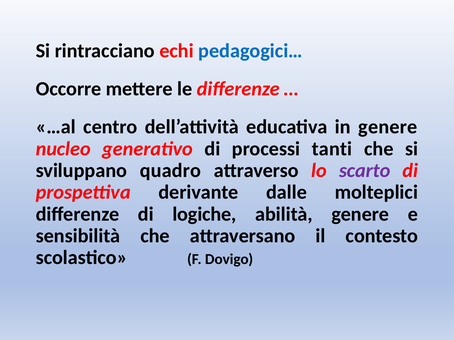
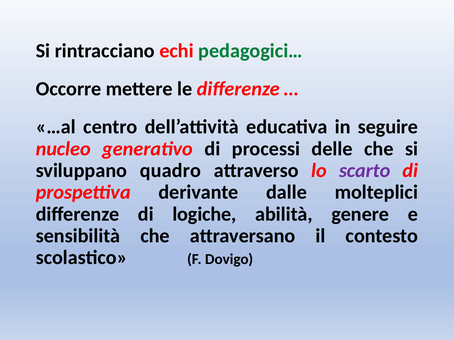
pedagogici… colour: blue -> green (250, 51)
in genere: genere -> seguire (388, 127)
tanti: tanti -> delle (332, 149)
